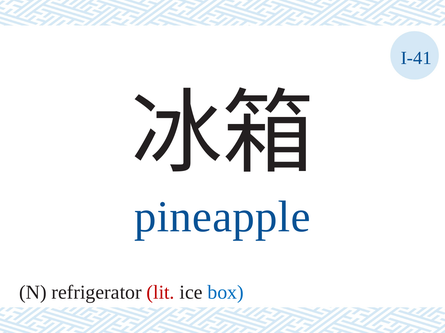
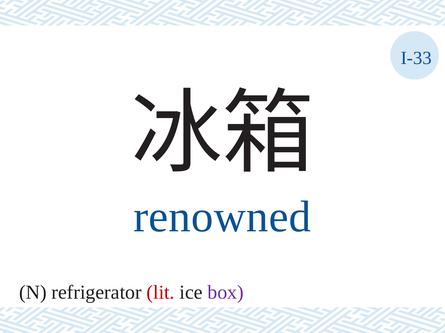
I-41: I-41 -> I-33 (416, 58)
pineapple: pineapple -> renowned (222, 217)
box colour: blue -> purple (226, 293)
